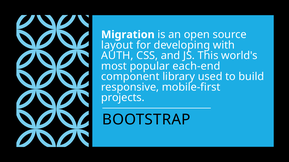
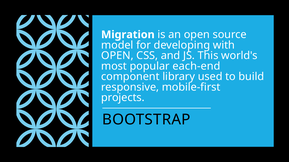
layout: layout -> model (117, 45)
AUTH: AUTH -> OPEN (117, 56)
